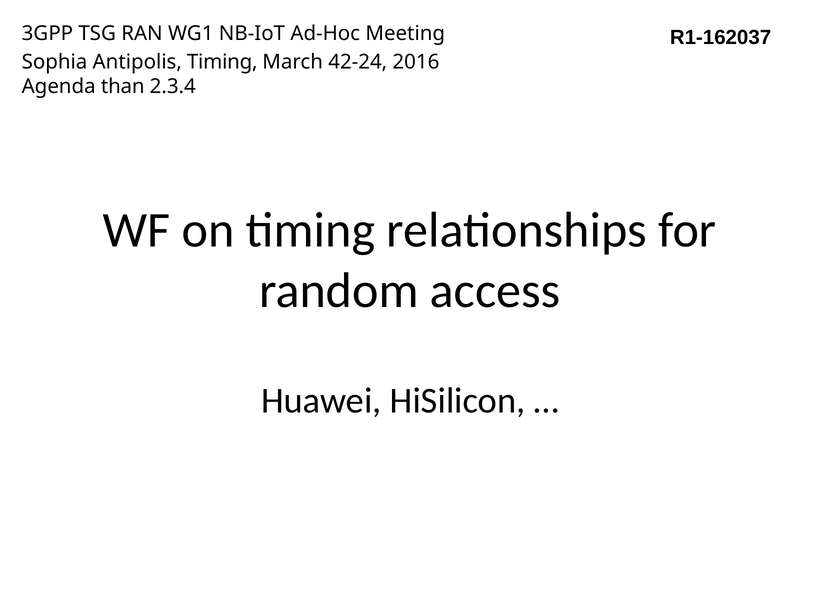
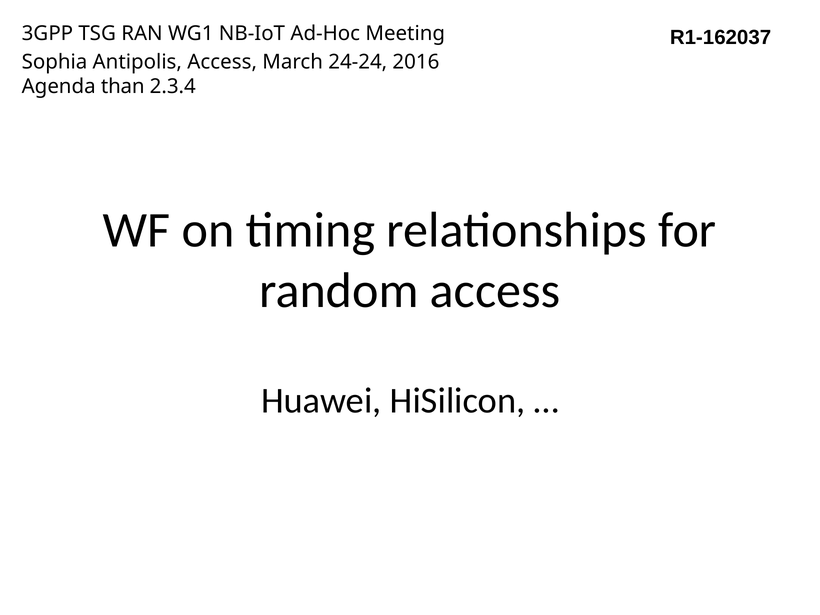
Antipolis Timing: Timing -> Access (222, 62)
42-24: 42-24 -> 24-24 (358, 62)
